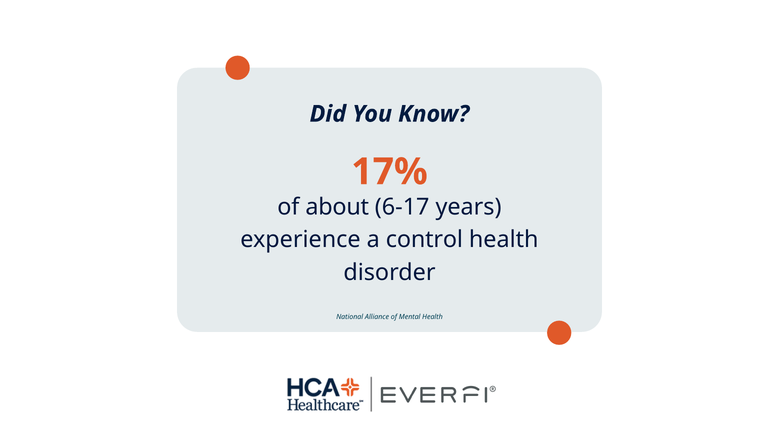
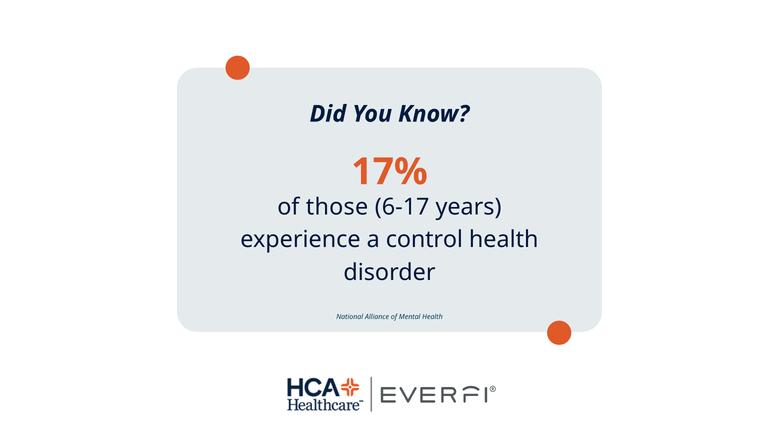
about: about -> those (337, 207)
